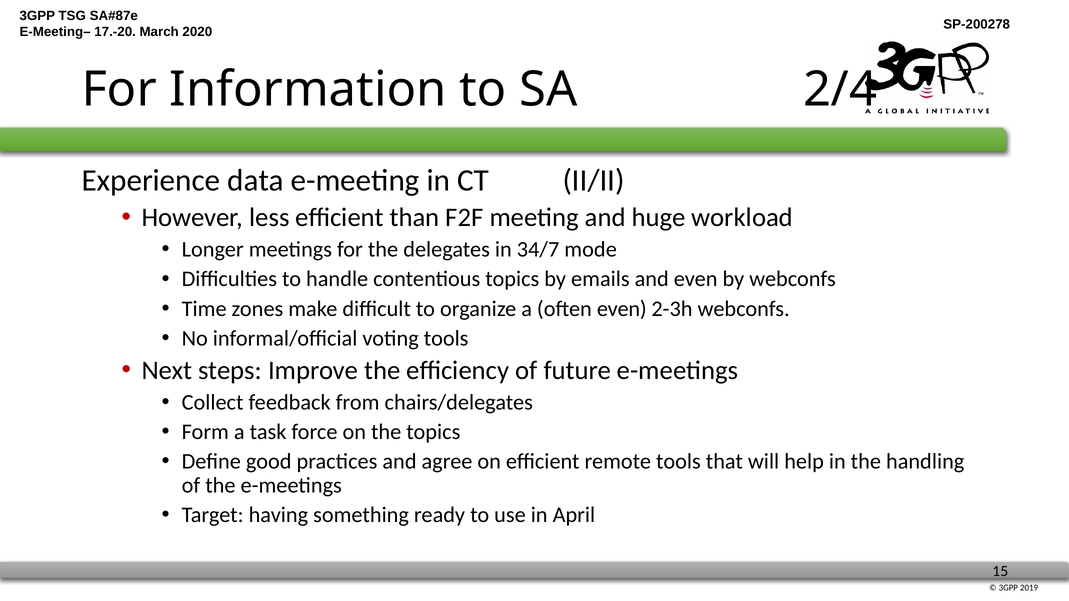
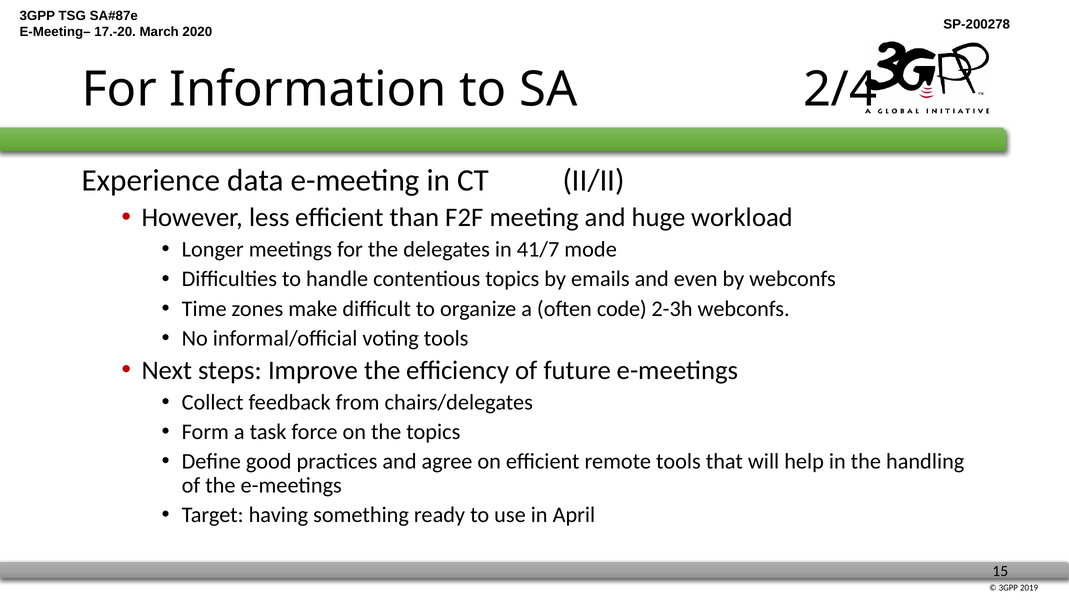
34/7: 34/7 -> 41/7 (538, 250)
often even: even -> code (622, 309)
